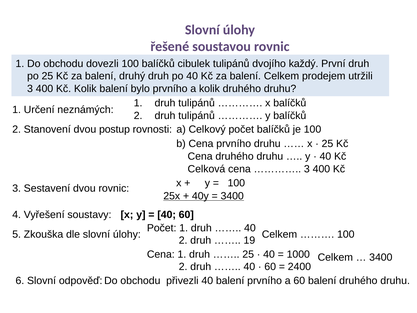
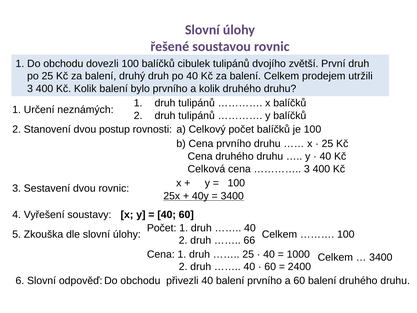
každý: každý -> zvětší (304, 64)
19: 19 -> 66 (249, 240)
